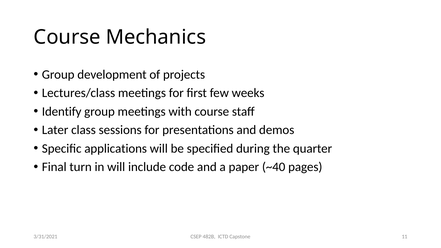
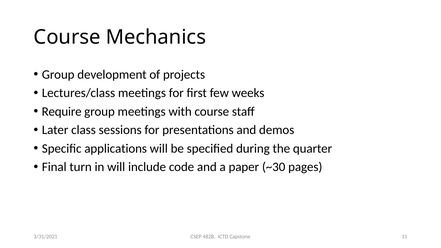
Identify: Identify -> Require (62, 112)
~40: ~40 -> ~30 (274, 167)
